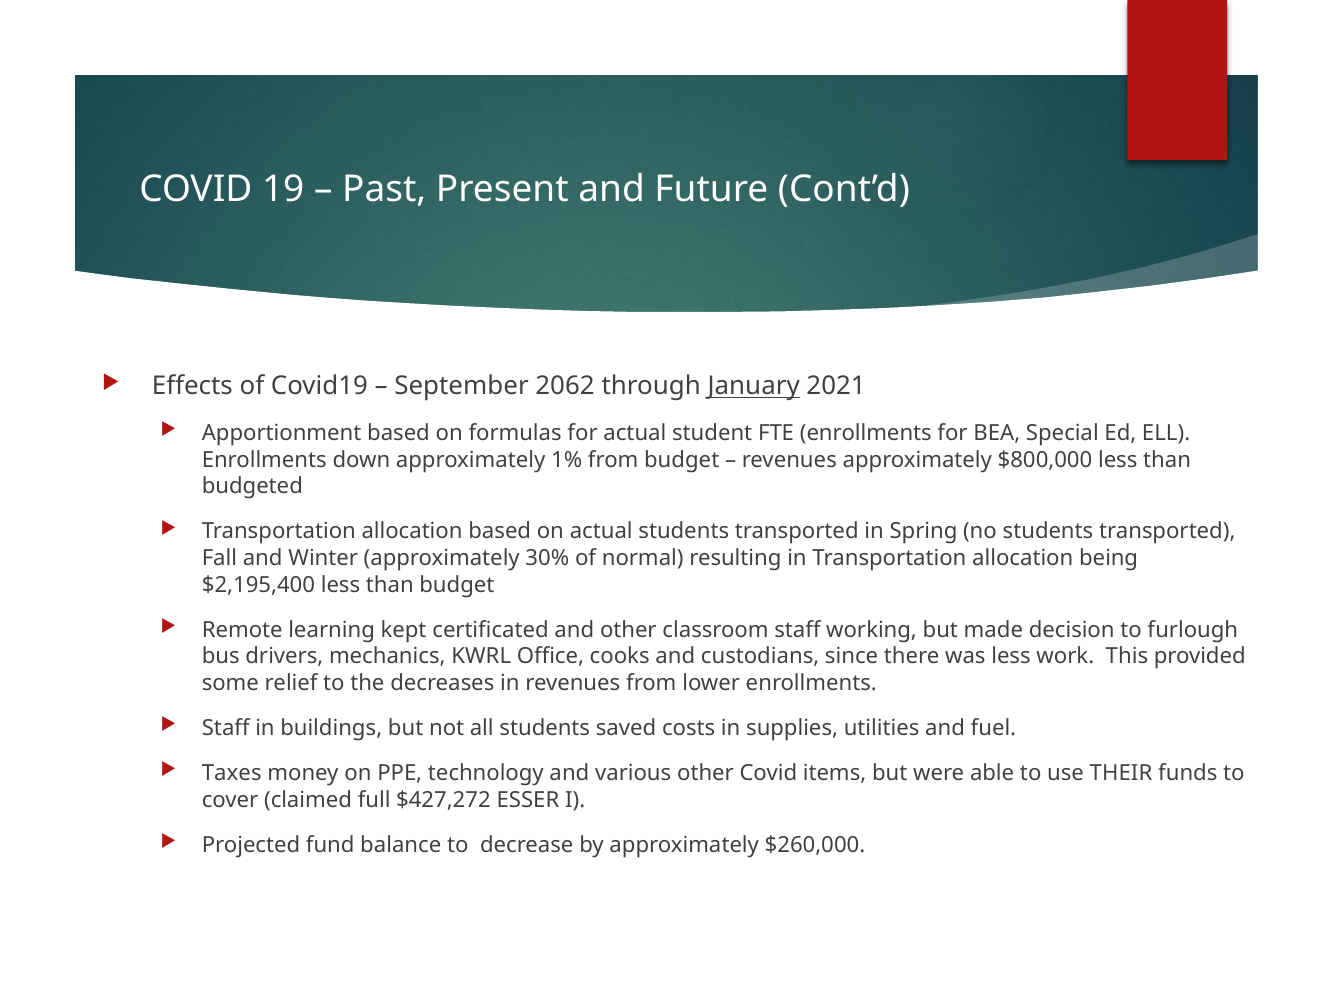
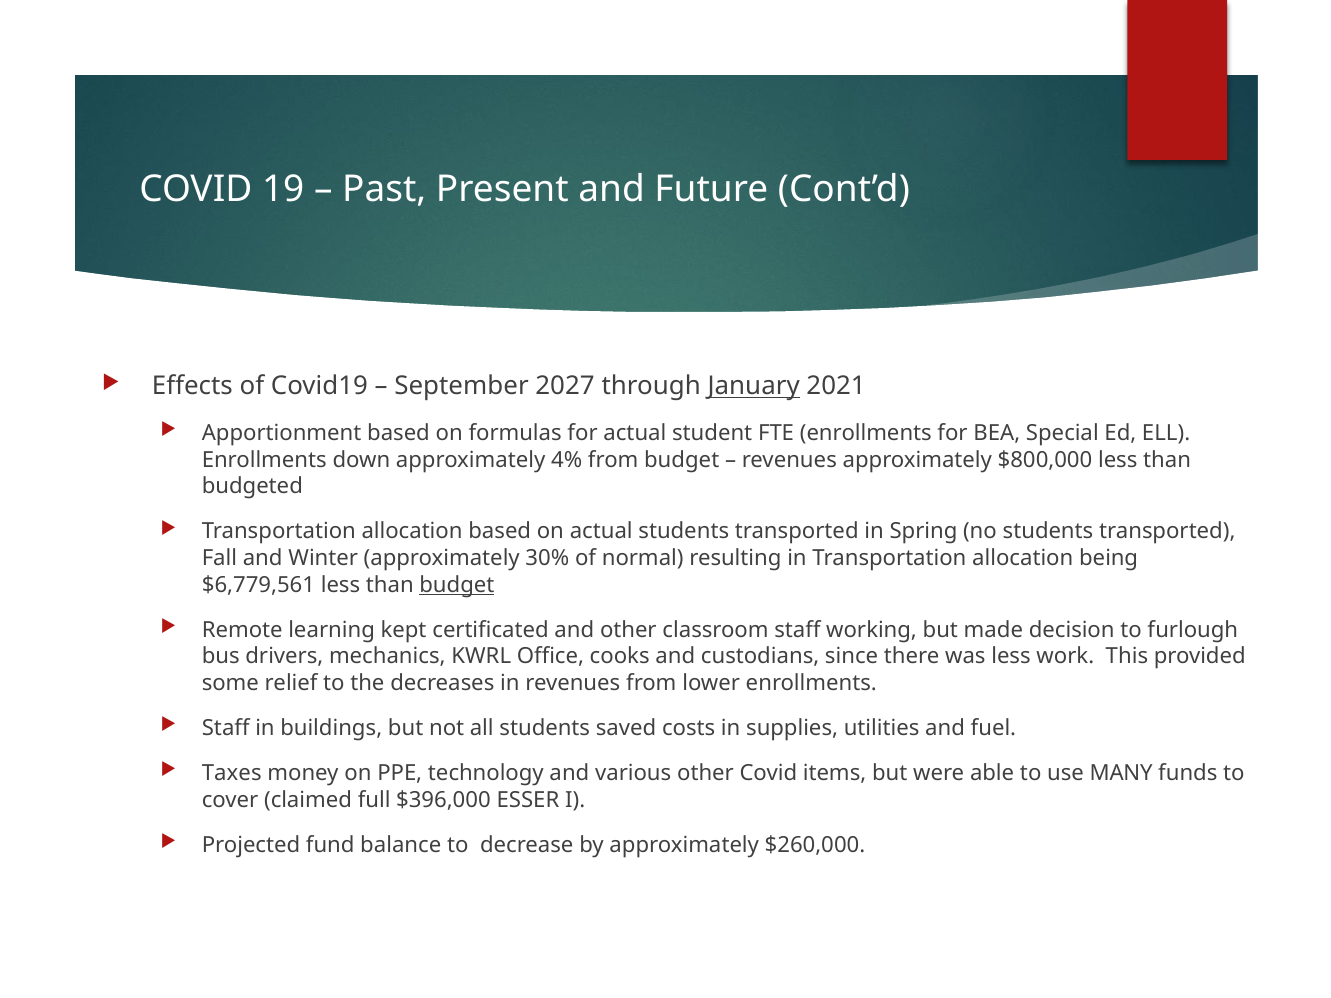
2062: 2062 -> 2027 (565, 386)
1%: 1% -> 4% (567, 460)
$2,195,400: $2,195,400 -> $6,779,561 (258, 585)
budget underline: none -> present (457, 585)
THEIR: THEIR -> MANY (1121, 774)
$427,272: $427,272 -> $396,000 (443, 800)
